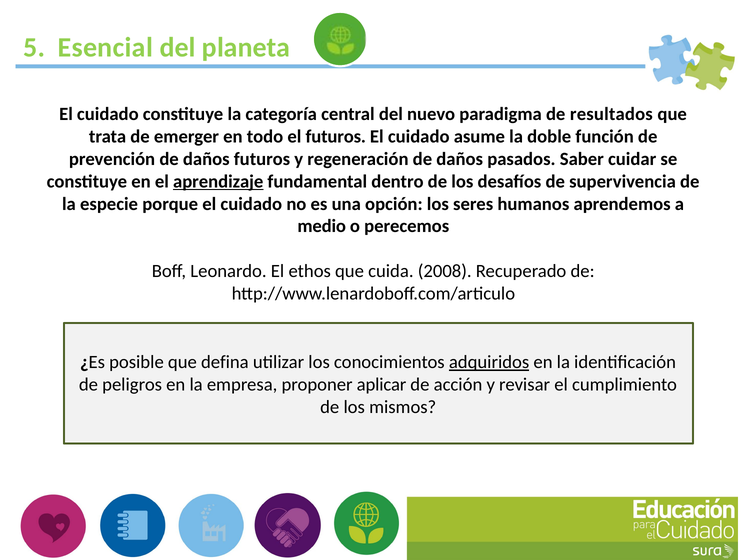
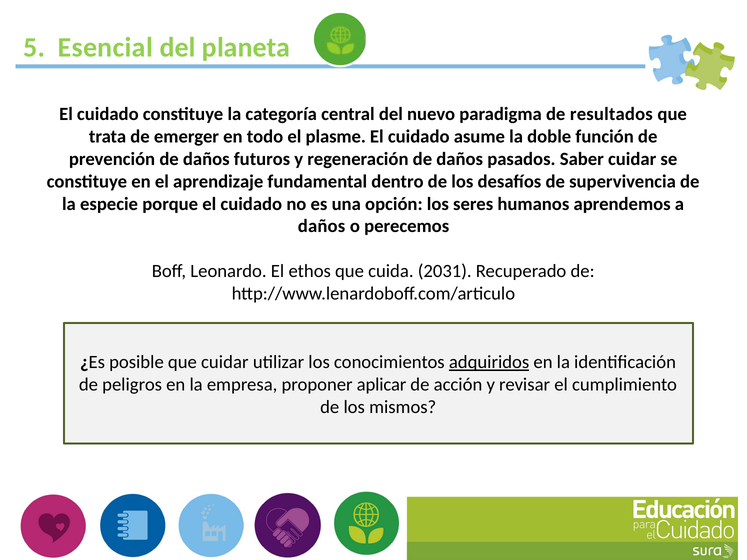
el futuros: futuros -> plasme (336, 137)
aprendizaje underline: present -> none (218, 182)
medio: medio -> daños (322, 226)
2008: 2008 -> 2031 (445, 271)
que defina: defina -> cuidar (225, 362)
